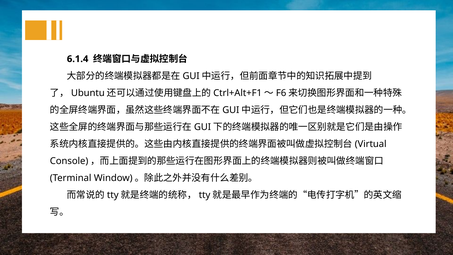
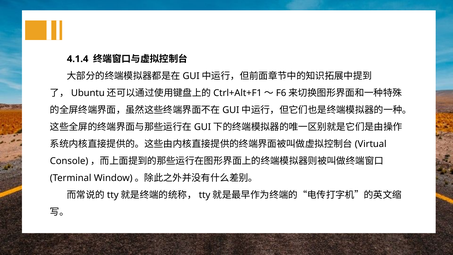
6.1.4: 6.1.4 -> 4.1.4 (78, 59)
